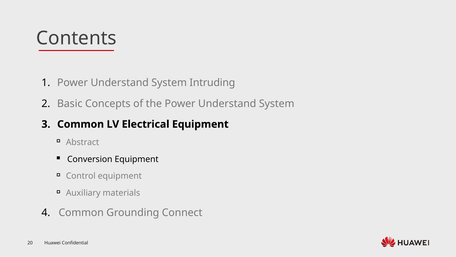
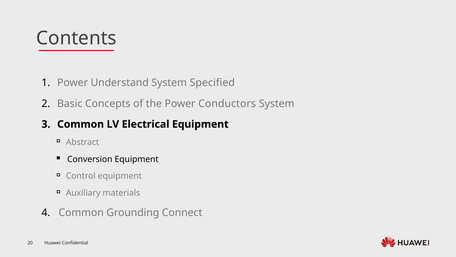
Intruding: Intruding -> Specified (212, 83)
the Power Understand: Understand -> Conductors (227, 103)
